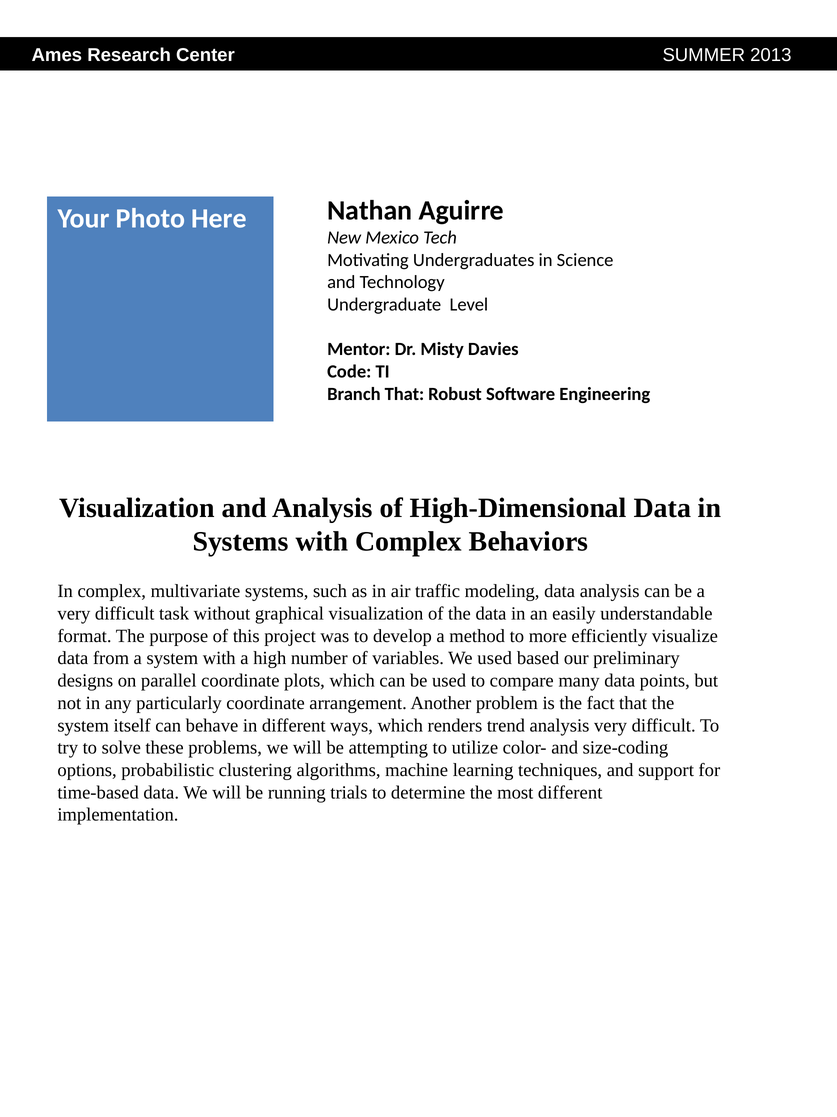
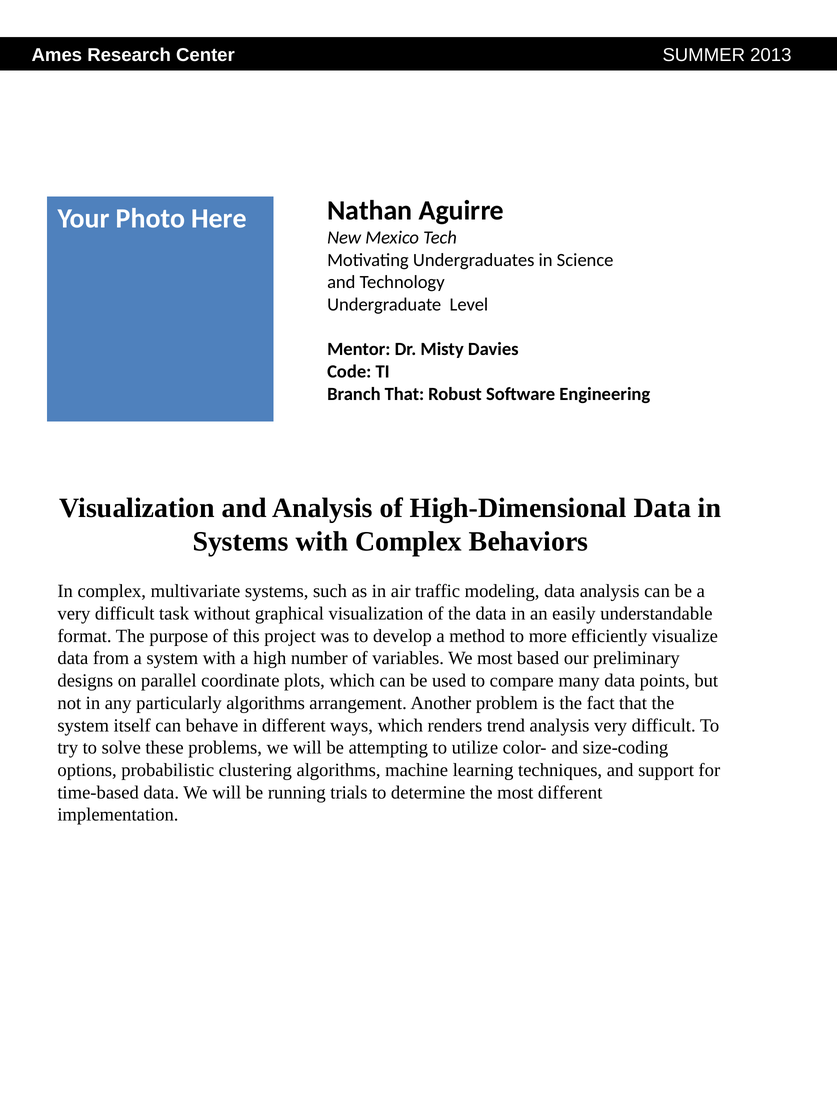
We used: used -> most (495, 658)
particularly coordinate: coordinate -> algorithms (266, 702)
